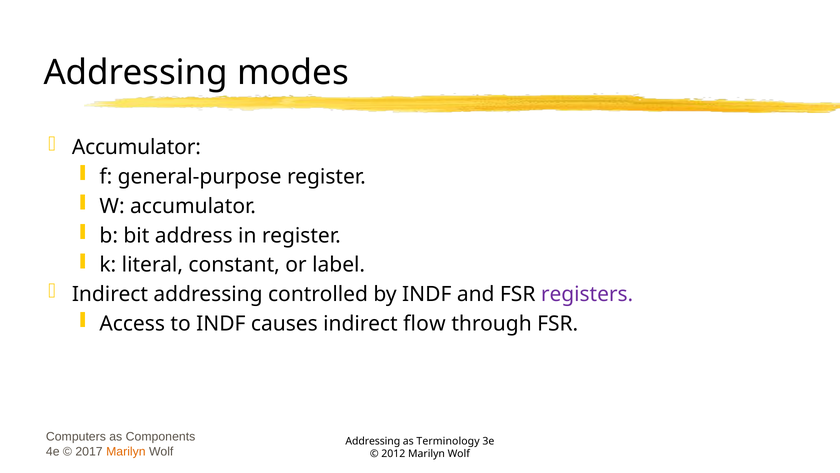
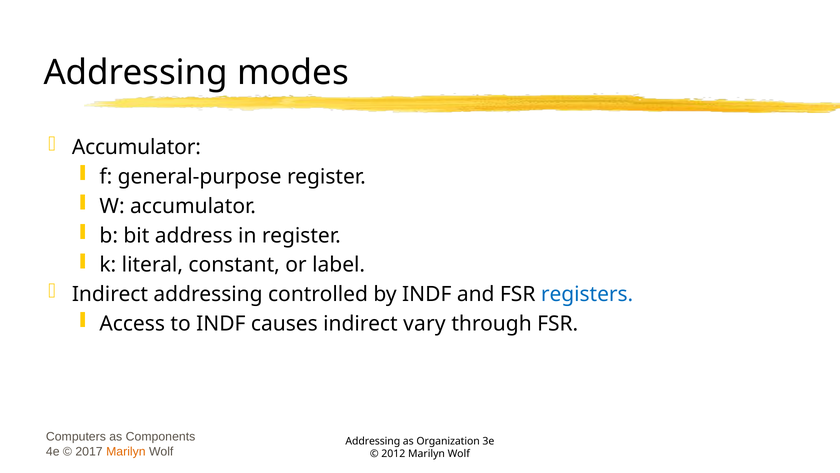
registers colour: purple -> blue (587, 294)
flow: flow -> vary (424, 324)
Terminology: Terminology -> Organization (448, 441)
